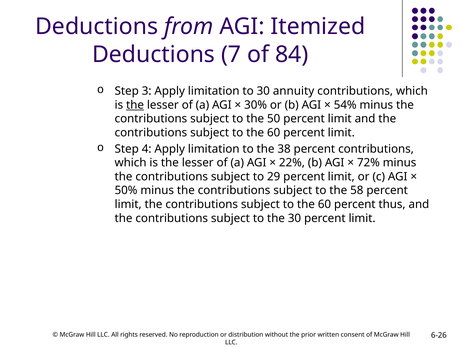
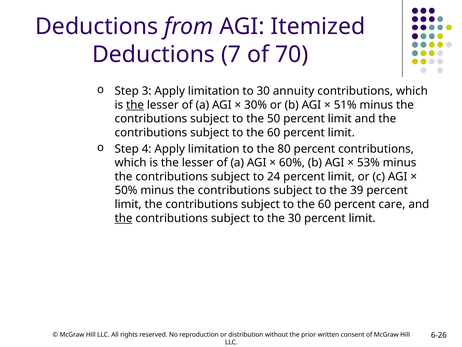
84: 84 -> 70 (292, 54)
54%: 54% -> 51% (345, 105)
38: 38 -> 80 (284, 149)
22%: 22% -> 60% (292, 163)
72%: 72% -> 53% (368, 163)
29: 29 -> 24 (274, 176)
58: 58 -> 39 (357, 190)
thus: thus -> care (392, 204)
the underline: none -> present (124, 218)
